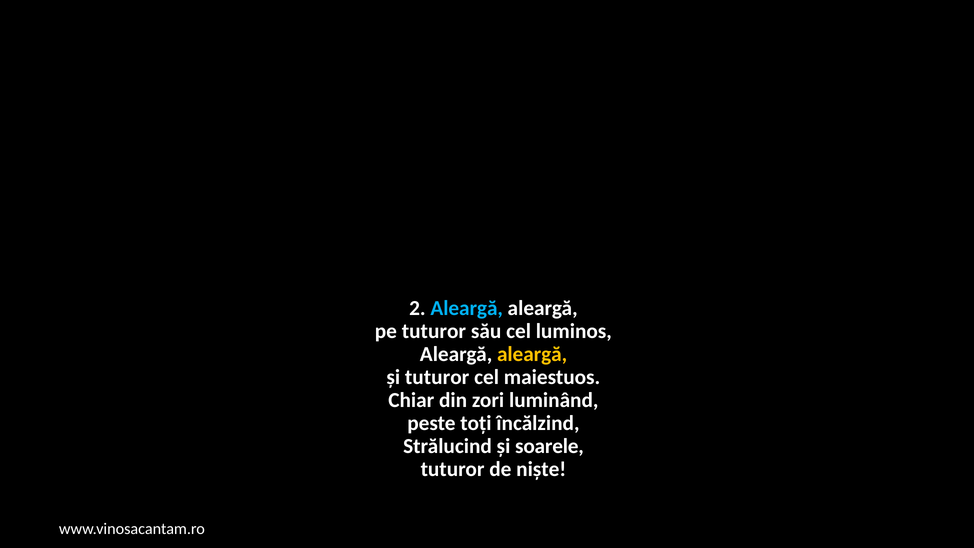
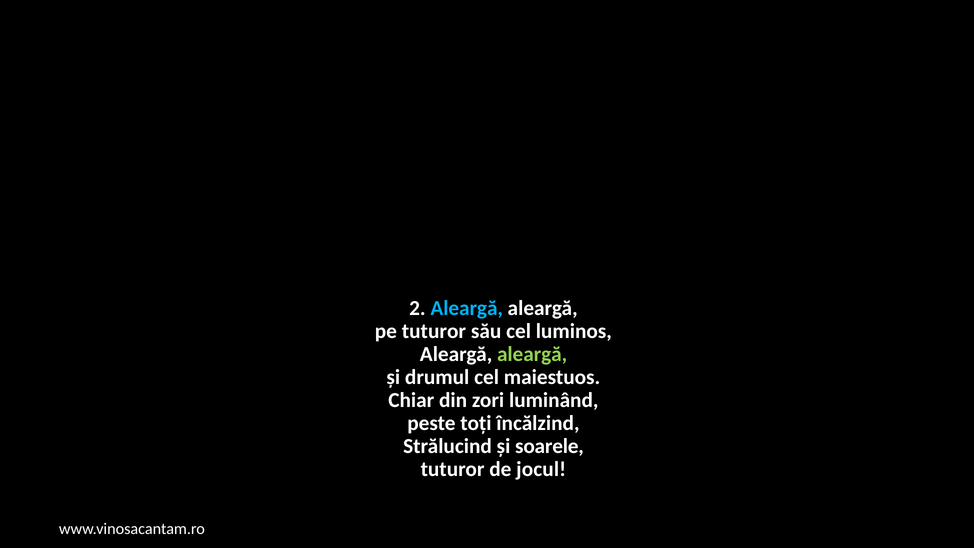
aleargă colour: yellow -> light green (532, 354)
și tuturor: tuturor -> drumul (437, 377)
niște: niște -> jocul (541, 469)
